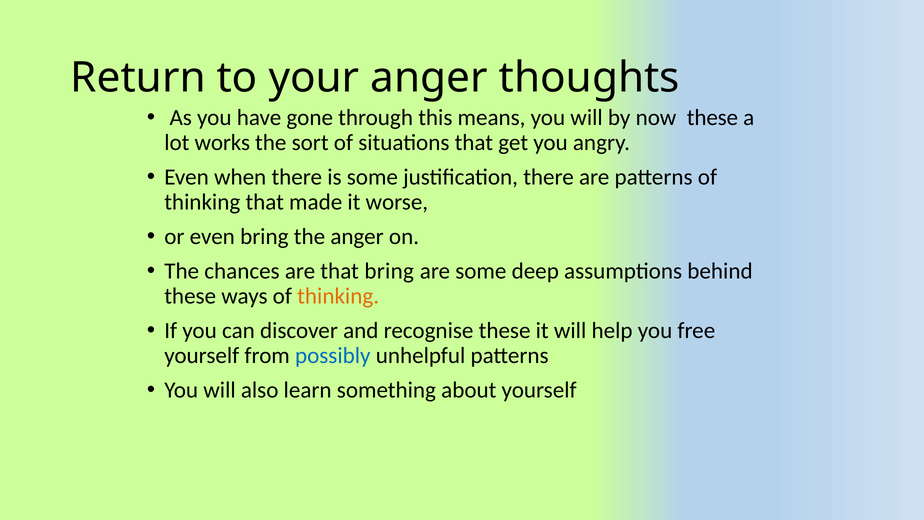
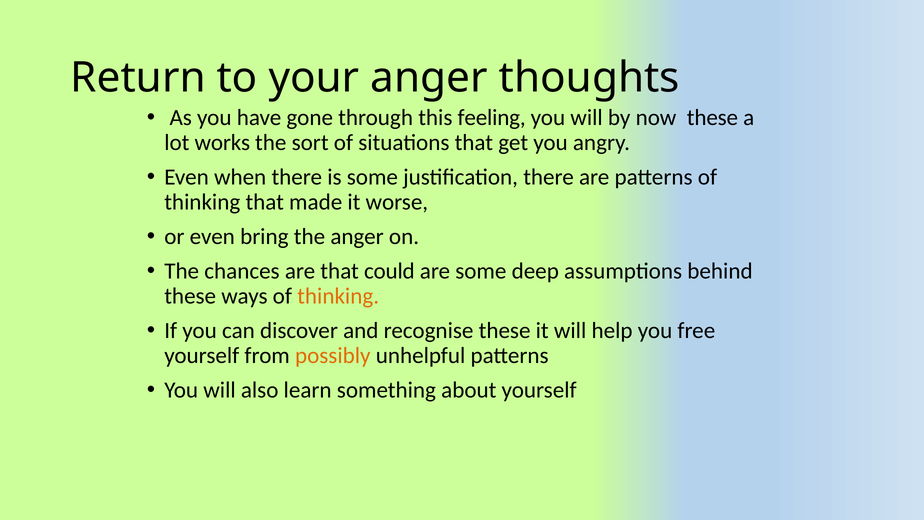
means: means -> feeling (492, 117)
that bring: bring -> could (389, 271)
possibly colour: blue -> orange (333, 355)
